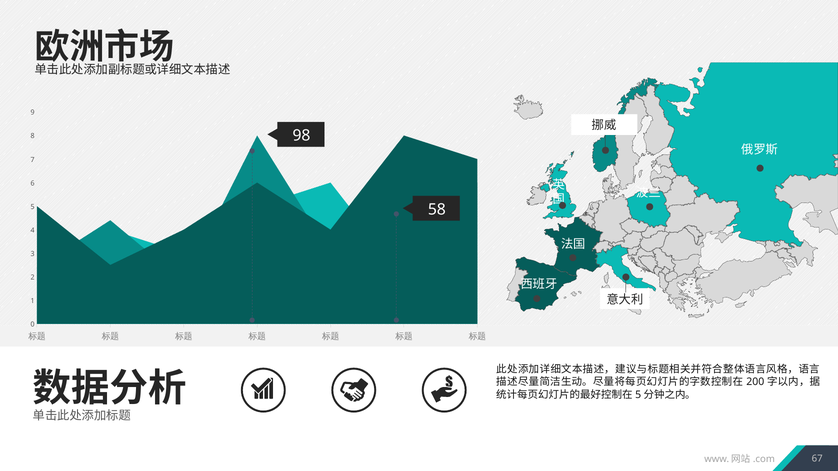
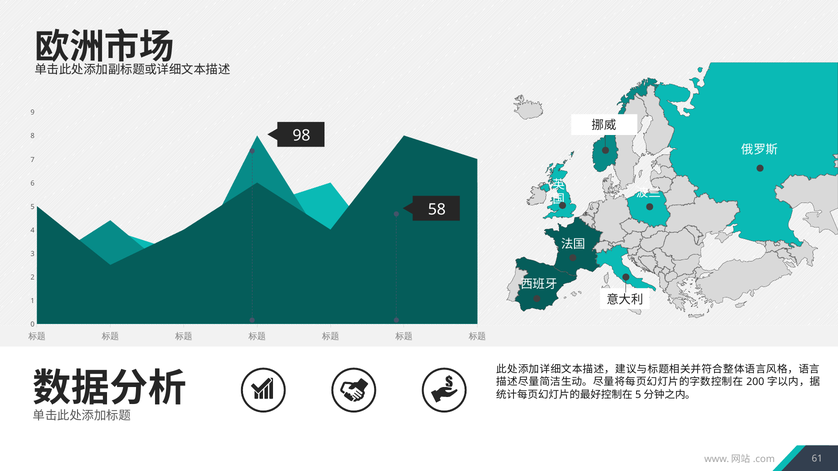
67: 67 -> 61 (817, 459)
